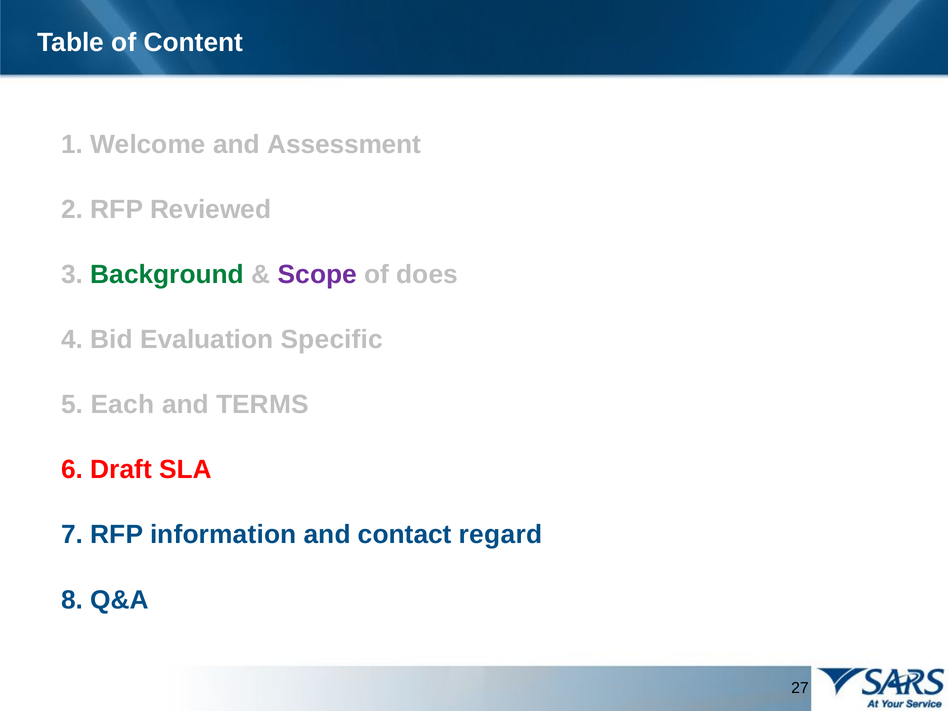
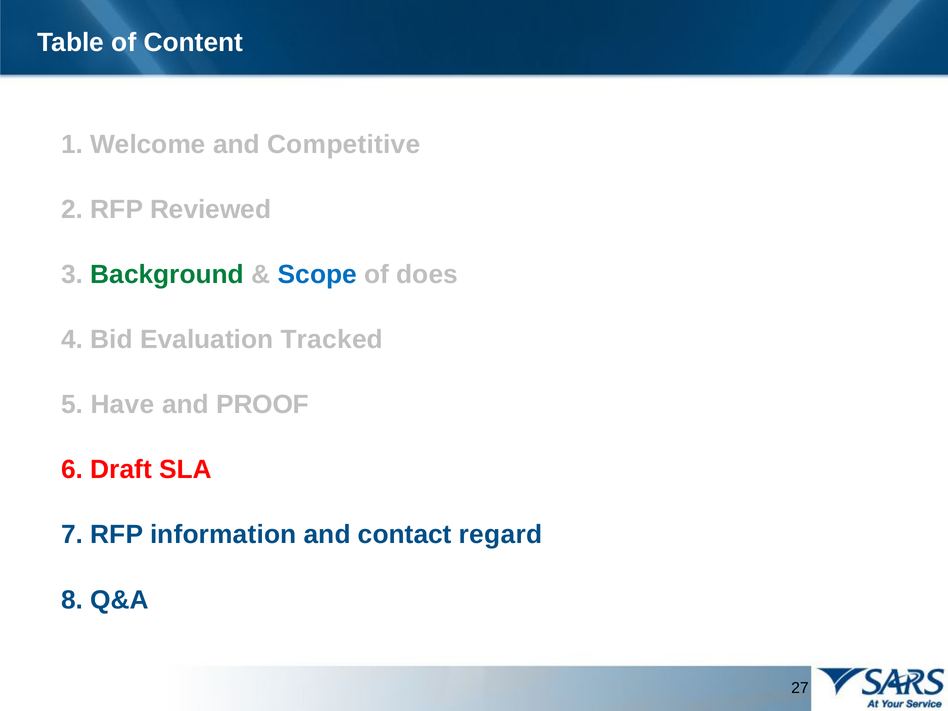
Assessment: Assessment -> Competitive (344, 144)
Scope colour: purple -> blue (317, 275)
Specific: Specific -> Tracked (332, 340)
Each: Each -> Have (122, 405)
TERMS: TERMS -> PROOF (263, 405)
